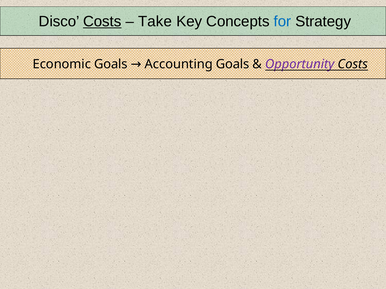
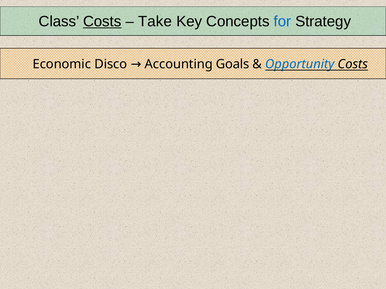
Disco: Disco -> Class (59, 21)
Opportunity colour: purple -> blue (300, 64)
Economic Goals: Goals -> Disco (111, 64)
